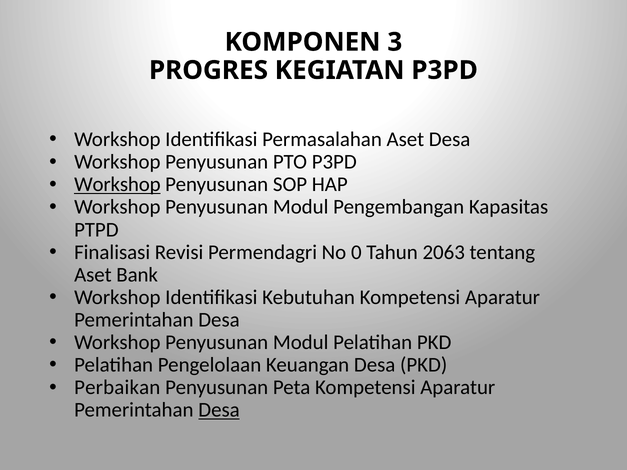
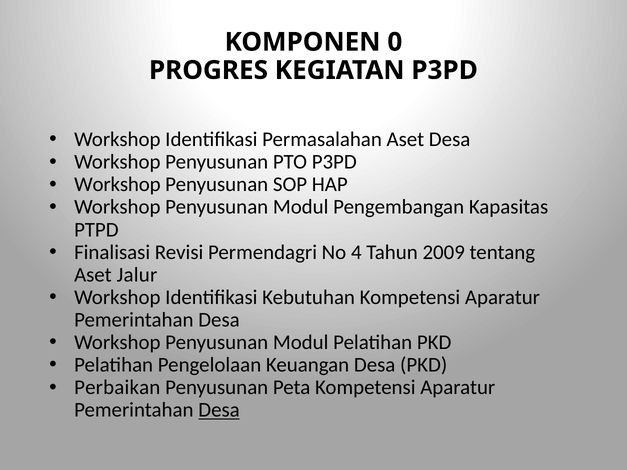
3: 3 -> 0 (395, 42)
Workshop underline: present -> none (117, 185)
0: 0 -> 4 (356, 252)
2063: 2063 -> 2009 (444, 252)
Bank: Bank -> Jalur (137, 275)
